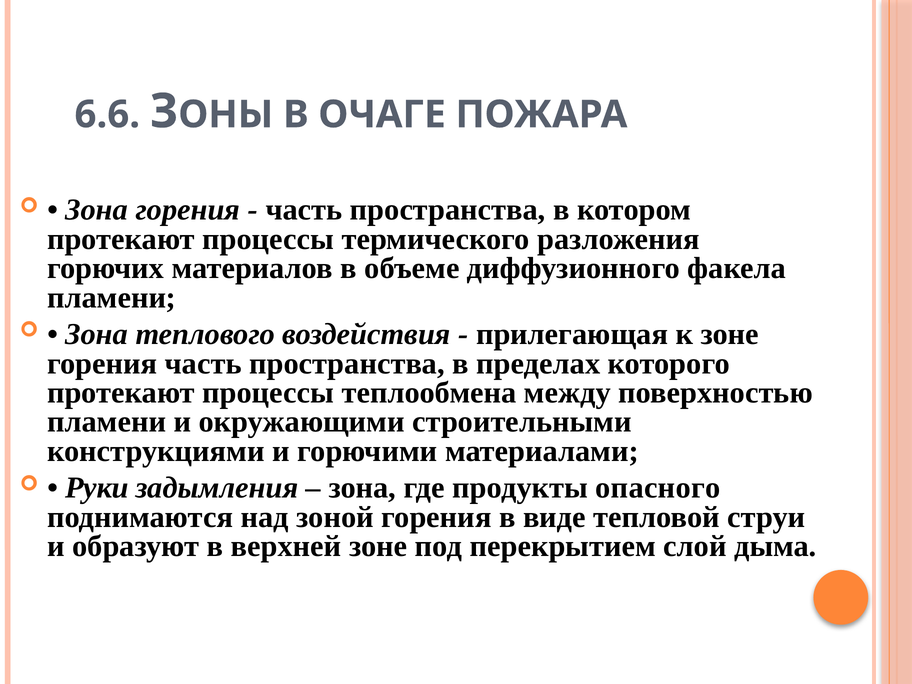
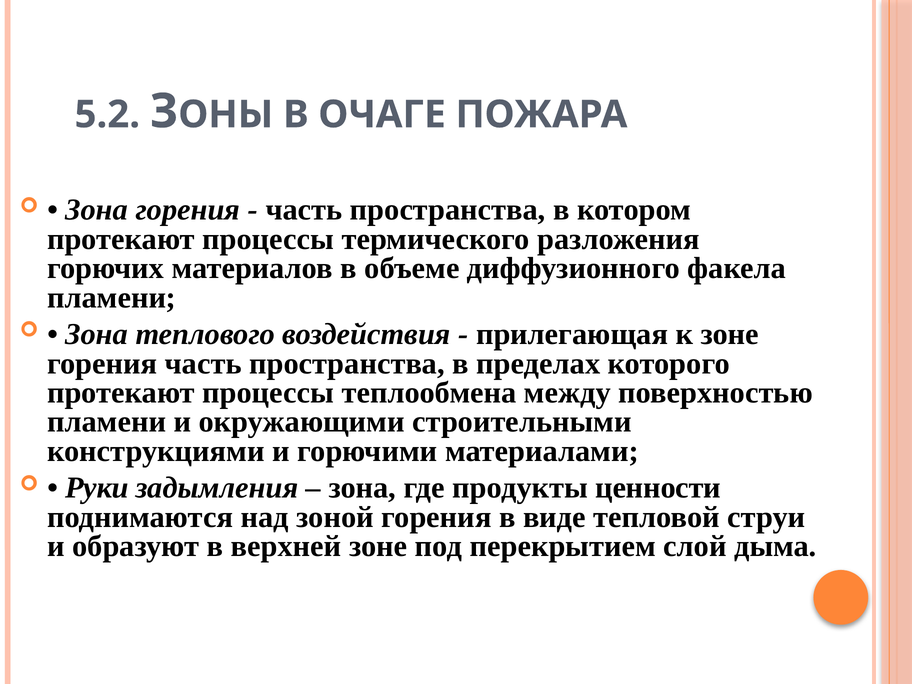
6.6: 6.6 -> 5.2 (107, 115)
опасного: опасного -> ценности (658, 488)
